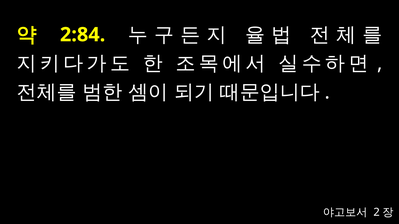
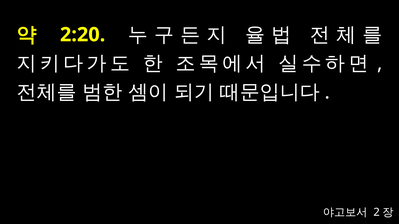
2:84: 2:84 -> 2:20 (83, 35)
